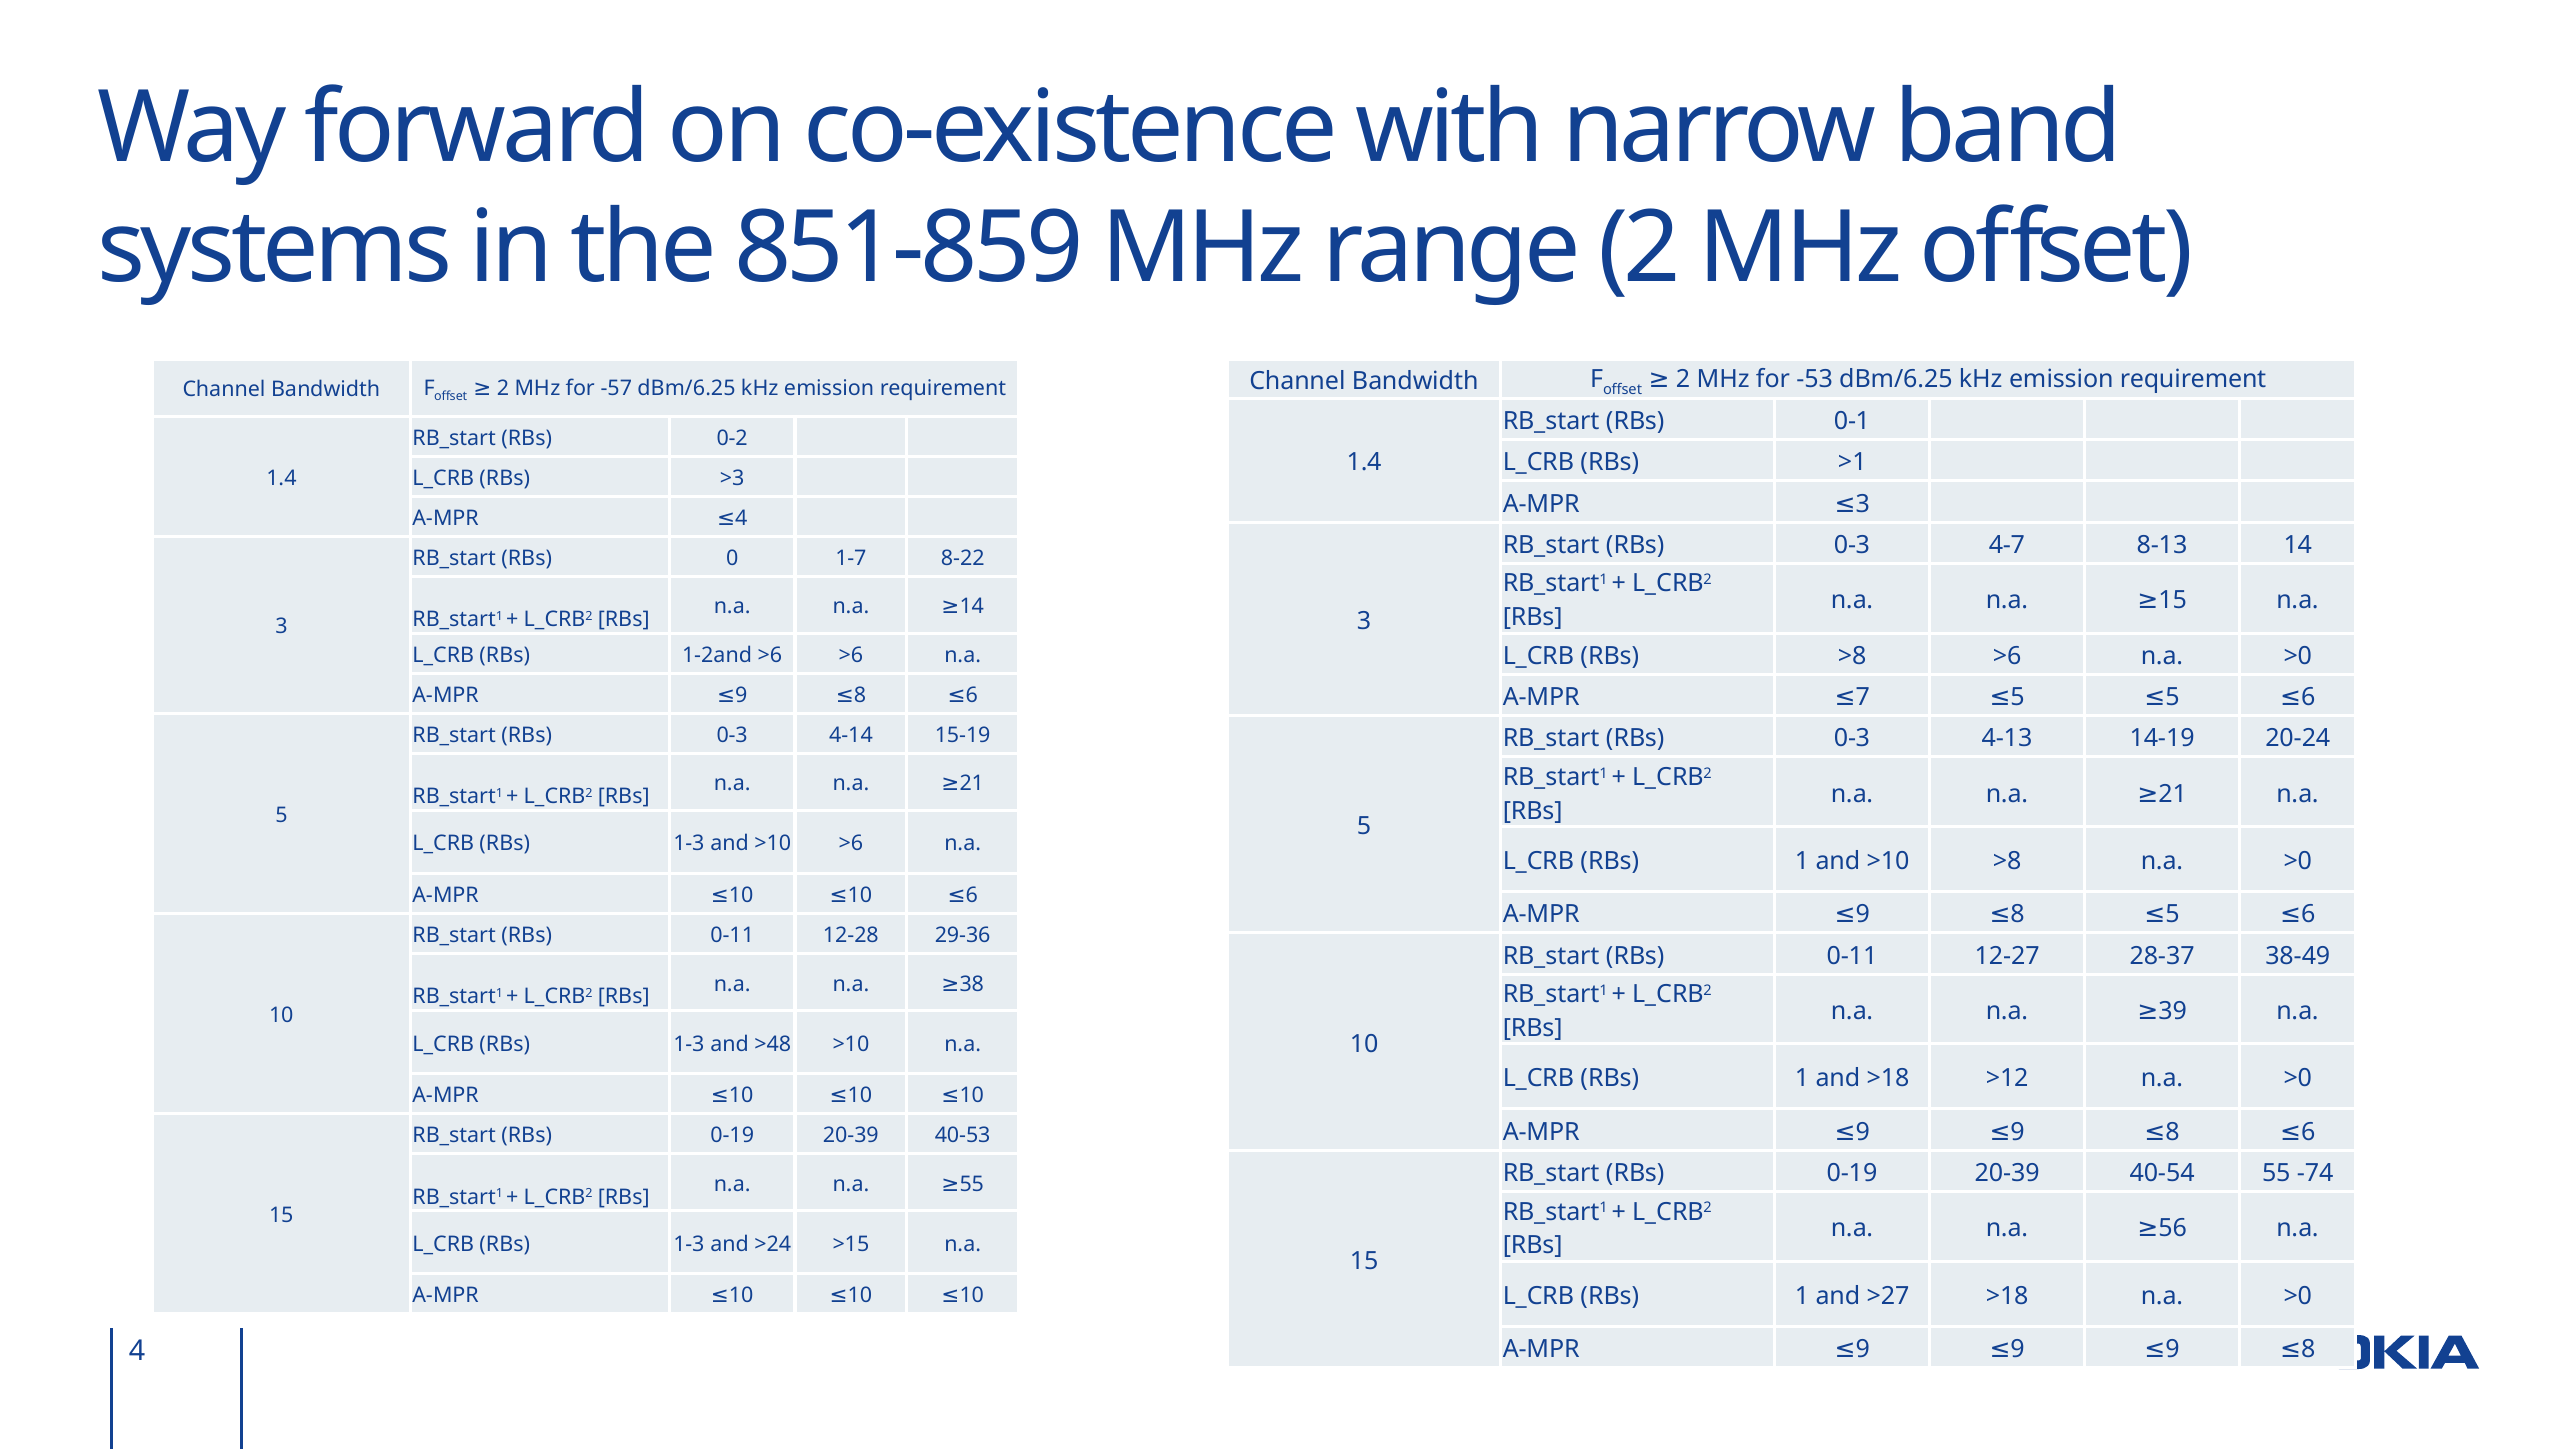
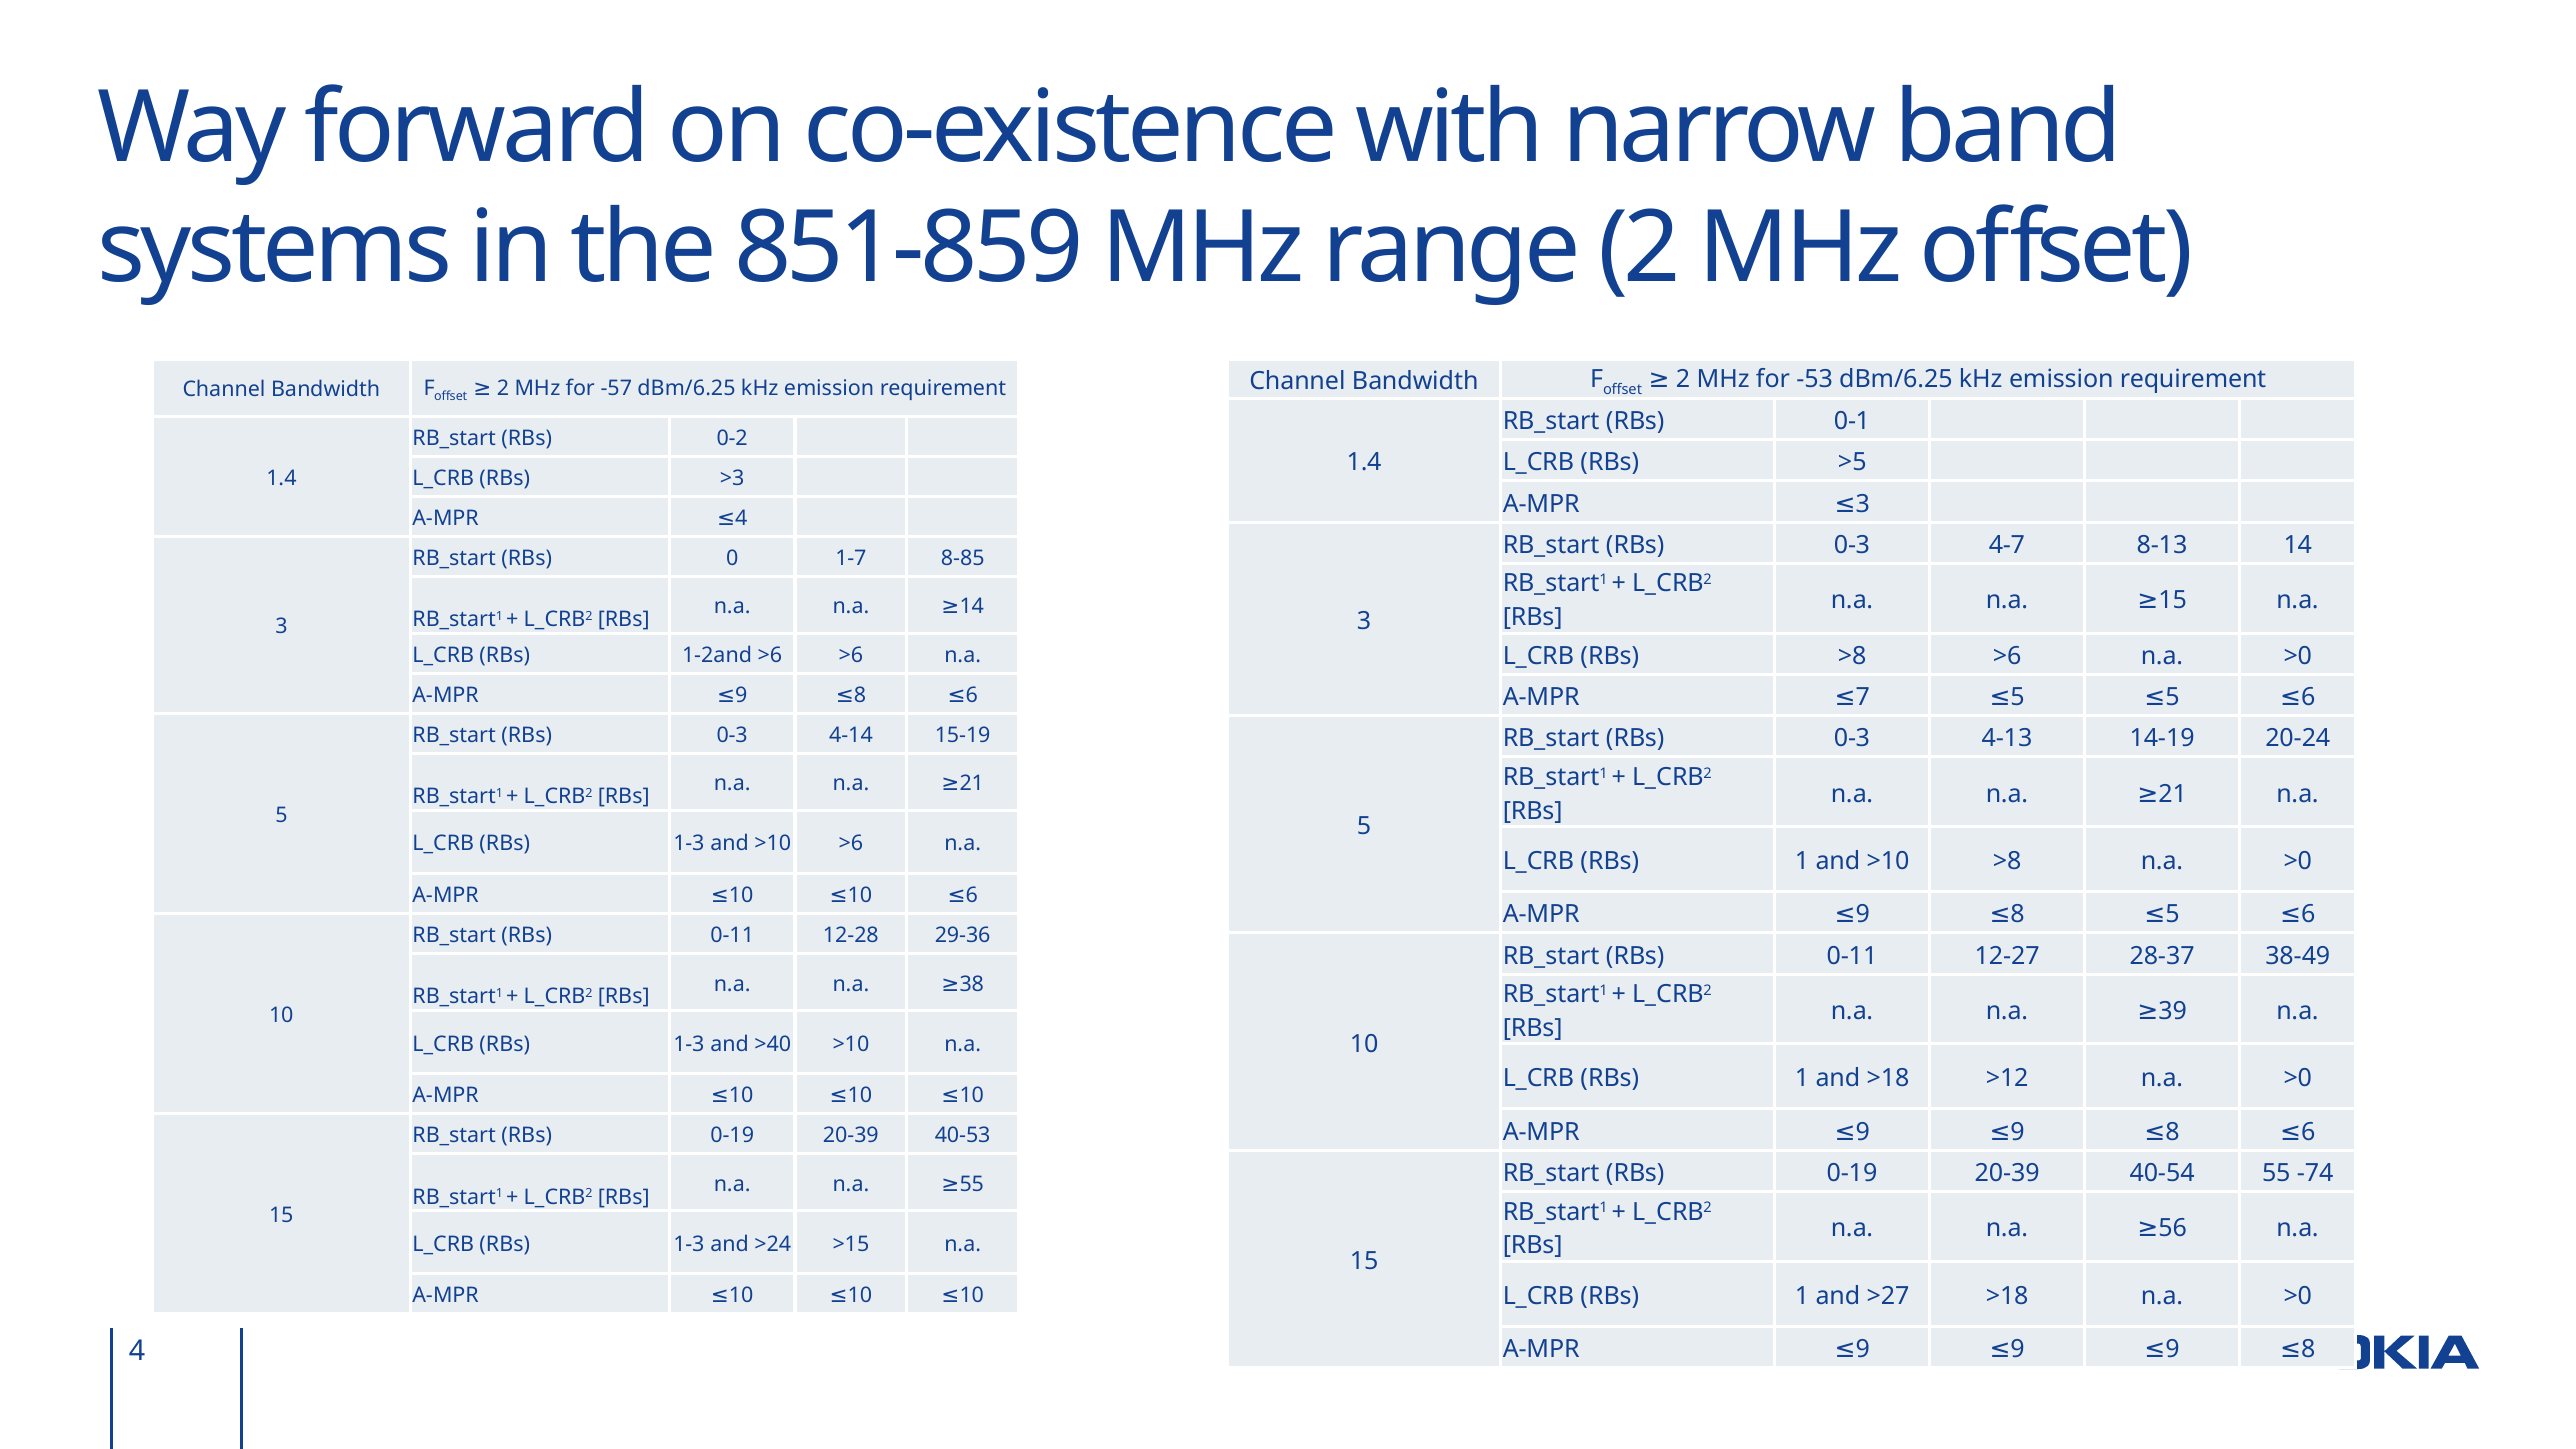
>1: >1 -> >5 (1852, 463)
8-22: 8-22 -> 8-85 (963, 558)
>48: >48 -> >40 (773, 1044)
